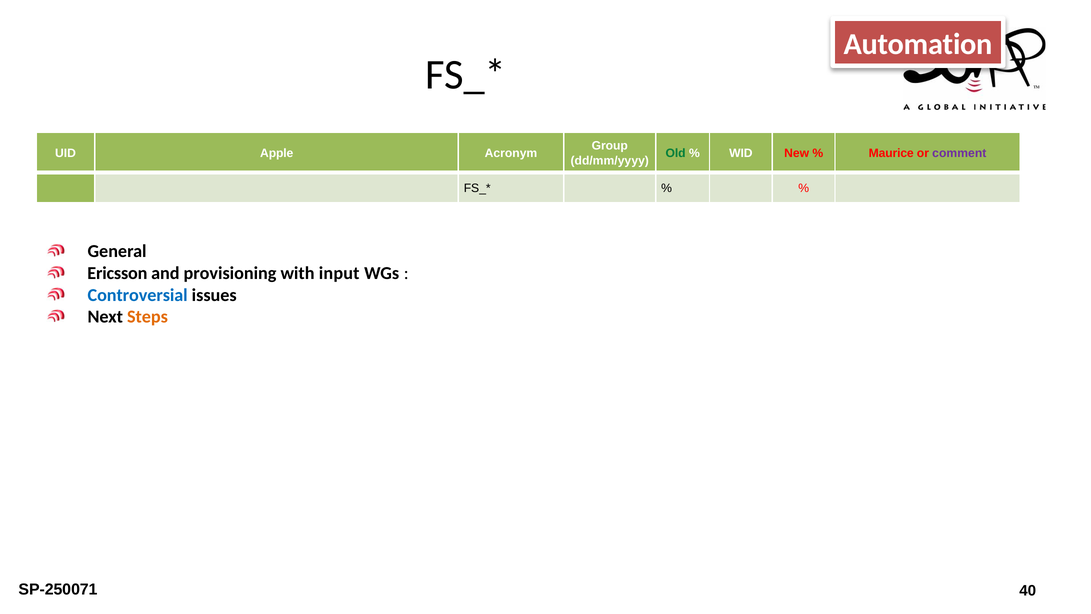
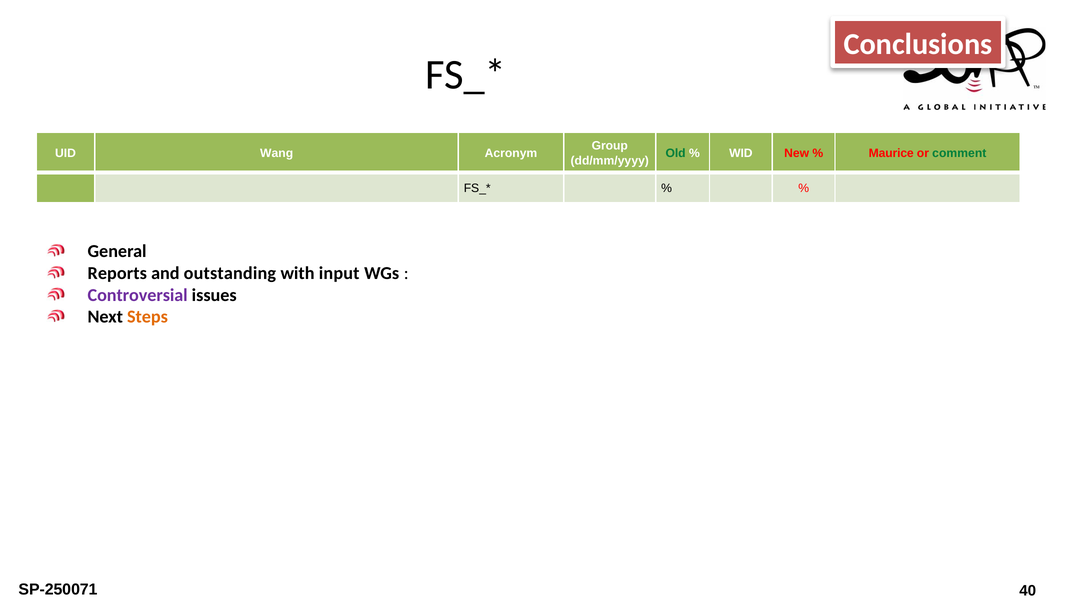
Automation: Automation -> Conclusions (918, 44)
Apple: Apple -> Wang (277, 153)
comment colour: purple -> green (959, 153)
Ericsson: Ericsson -> Reports (117, 273)
provisioning: provisioning -> outstanding (230, 273)
Controversial colour: blue -> purple (138, 295)
